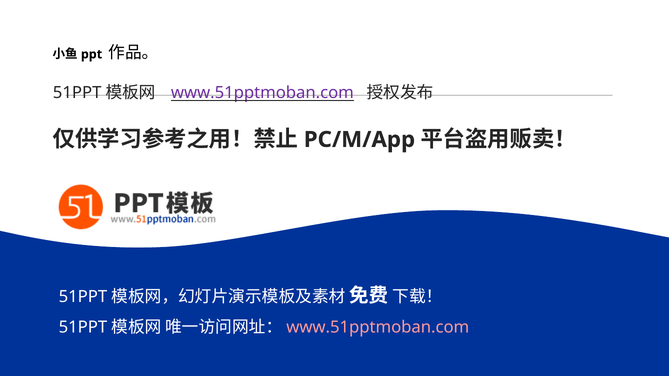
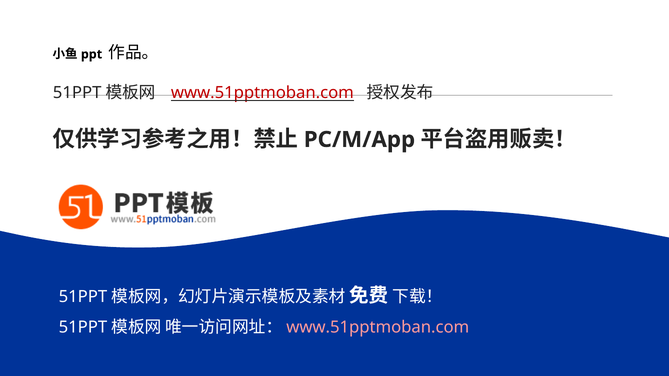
www.51pptmoban.com colour: purple -> red (262, 93)
